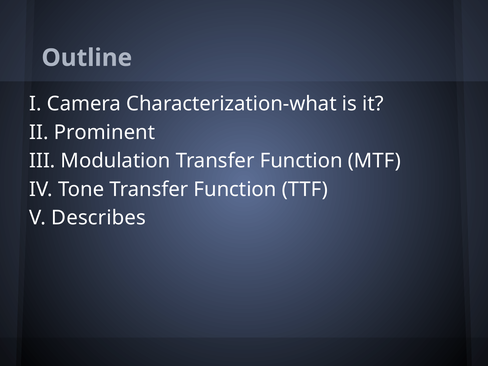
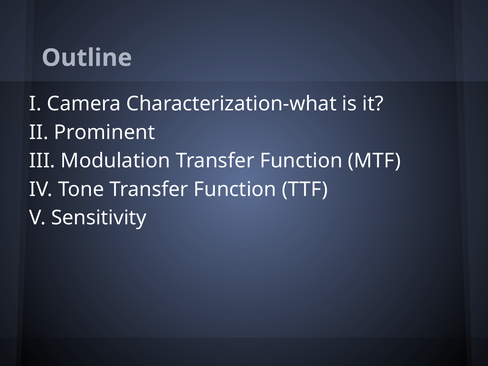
Describes: Describes -> Sensitivity (99, 218)
